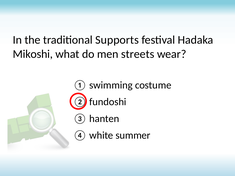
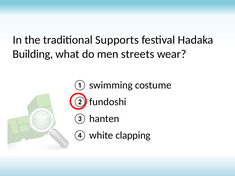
Mikoshi: Mikoshi -> Building (33, 54)
summer: summer -> clapping (133, 136)
